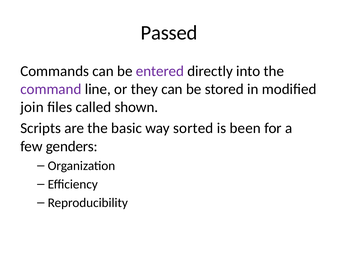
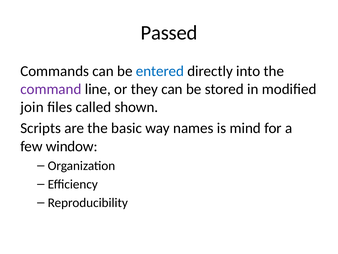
entered colour: purple -> blue (160, 71)
sorted: sorted -> names (193, 128)
been: been -> mind (245, 128)
genders: genders -> window (72, 146)
